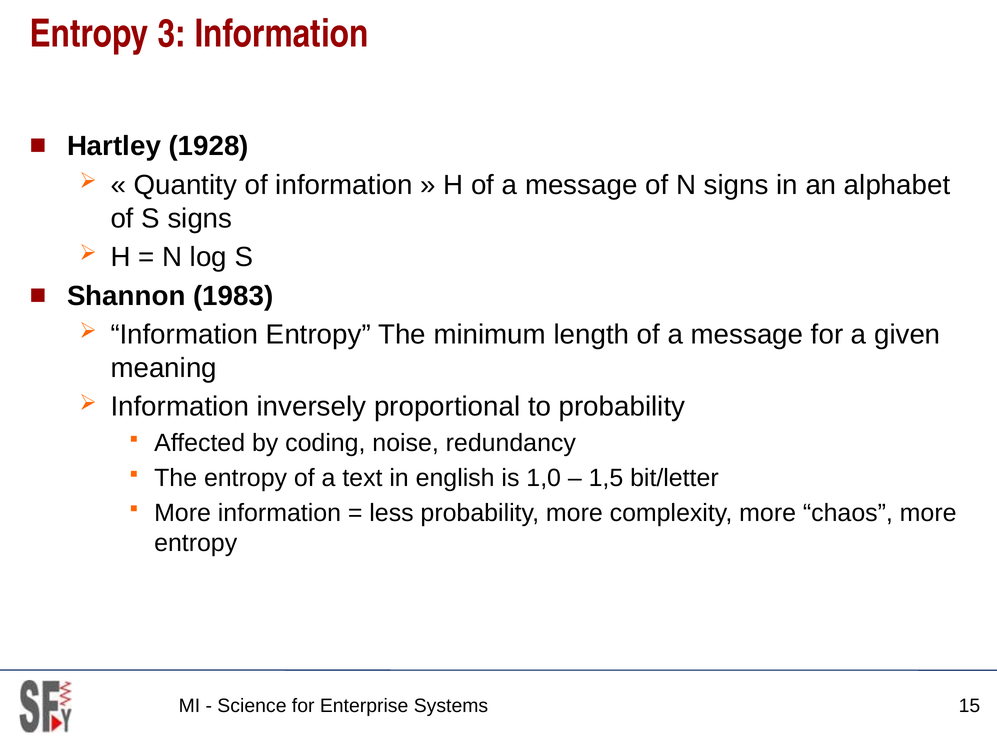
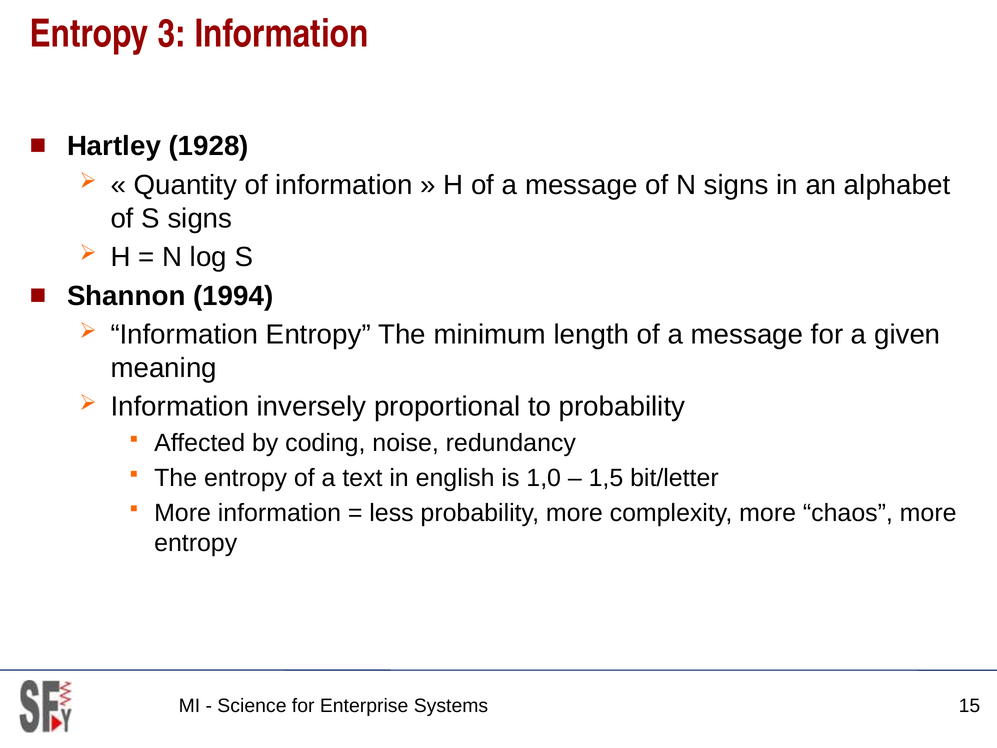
1983: 1983 -> 1994 (233, 296)
